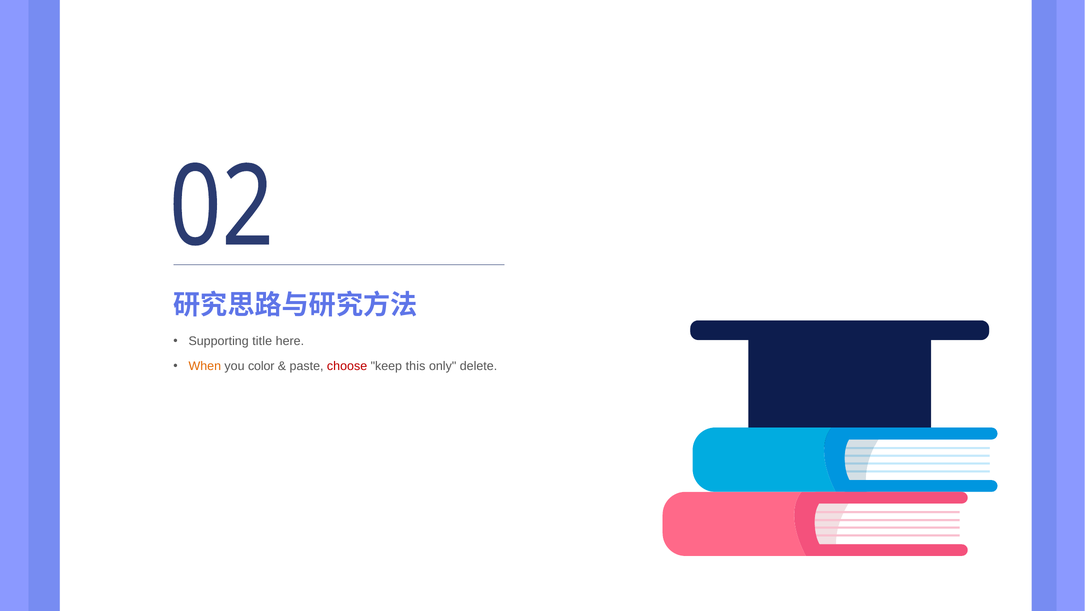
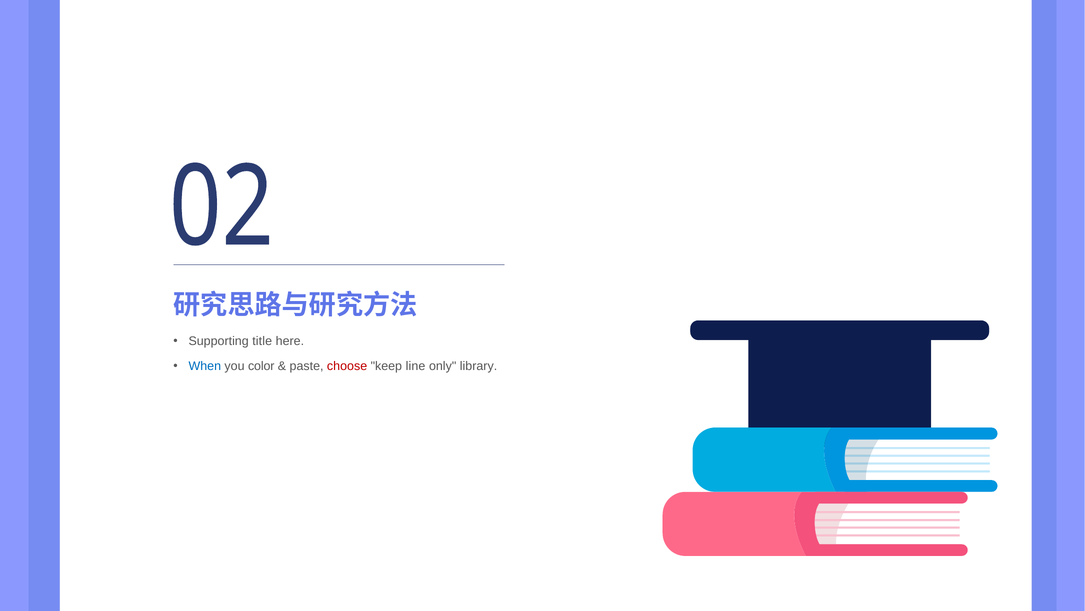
When colour: orange -> blue (205, 366)
this: this -> line (416, 366)
delete: delete -> library (478, 366)
